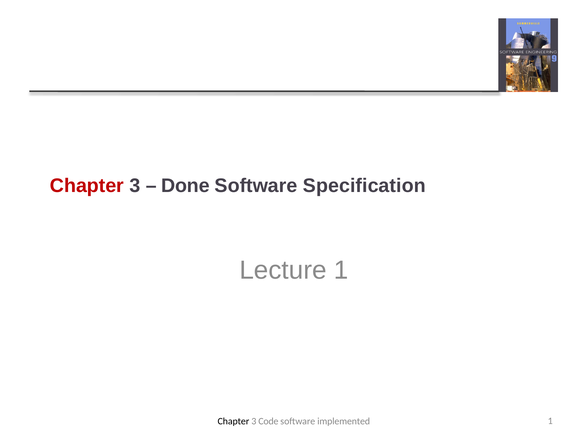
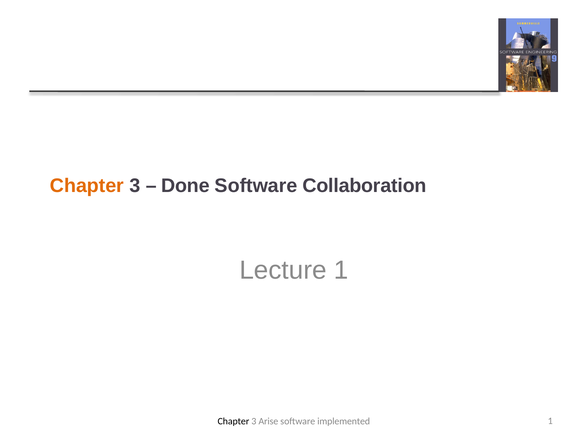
Chapter colour: red -> orange (87, 186)
Specification: Specification -> Collaboration (364, 186)
Code: Code -> Arise (268, 421)
